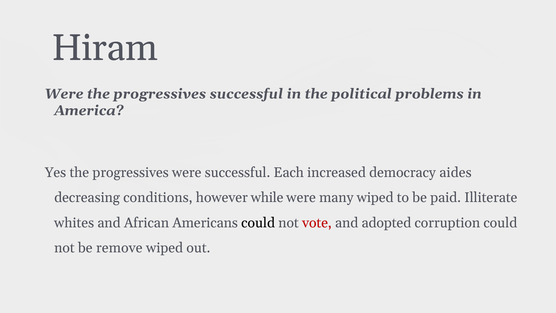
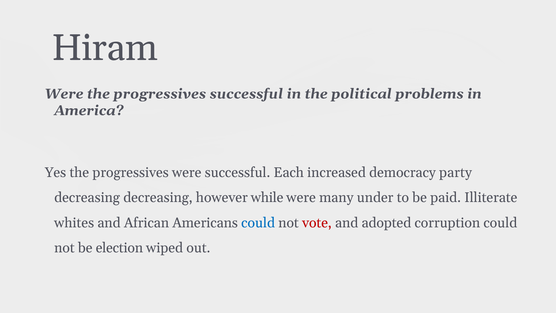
aides: aides -> party (456, 173)
decreasing conditions: conditions -> decreasing (158, 198)
many wiped: wiped -> under (375, 198)
could colour: black -> blue (258, 223)
remove: remove -> election (119, 248)
